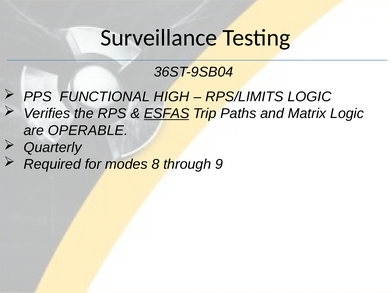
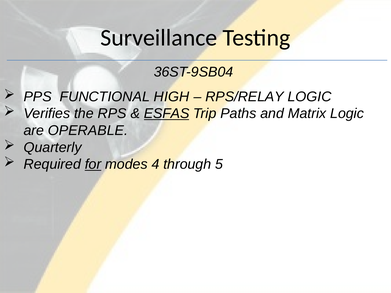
RPS/LIMITS: RPS/LIMITS -> RPS/RELAY (245, 97)
for underline: none -> present (93, 164)
8: 8 -> 4 (155, 164)
9: 9 -> 5 (219, 164)
